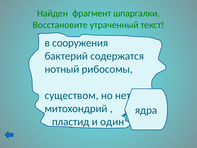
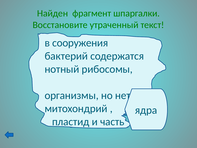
существом: существом -> организмы (72, 95)
один: один -> часть (112, 122)
